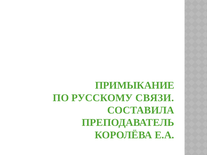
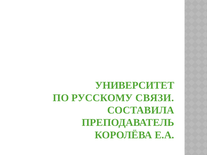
ПРИМЫКАНИЕ: ПРИМЫКАНИЕ -> УНИВЕРСИТЕТ (135, 86)
